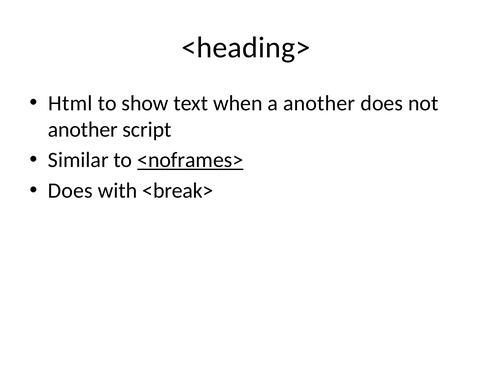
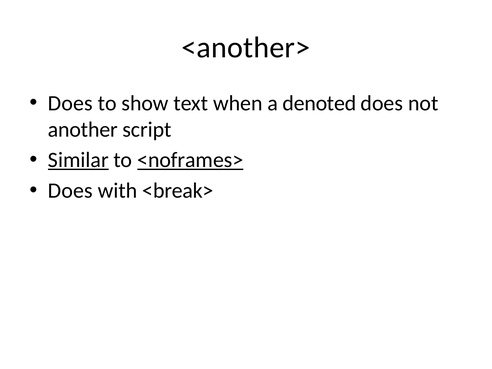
<heading>: <heading> -> <another> (246, 48)
Html: Html -> Does (70, 103)
a another: another -> denoted (319, 103)
Similar underline: none -> present (78, 160)
